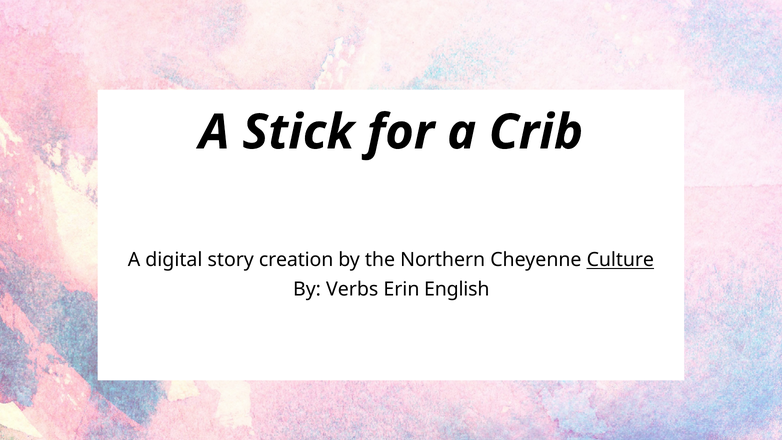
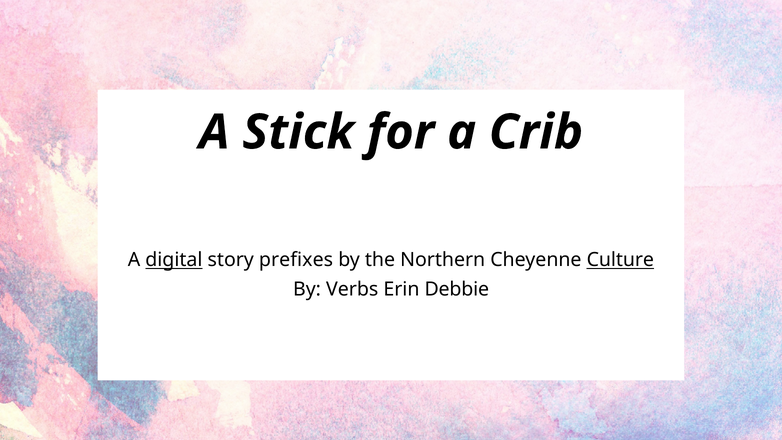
digital underline: none -> present (174, 260)
creation: creation -> prefixes (296, 260)
English: English -> Debbie (457, 289)
